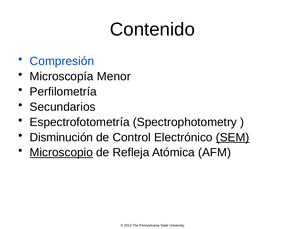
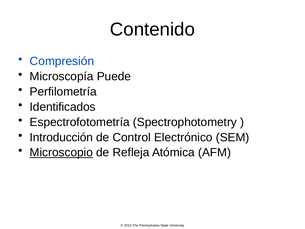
Menor: Menor -> Puede (114, 76)
Secundarios: Secundarios -> Identificados (63, 107)
Disminución: Disminución -> Introducción (61, 137)
SEM underline: present -> none (233, 137)
